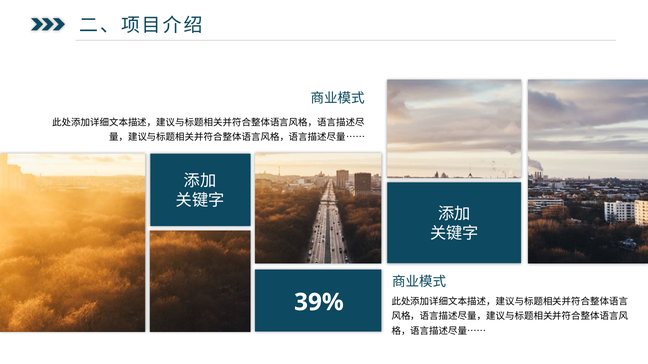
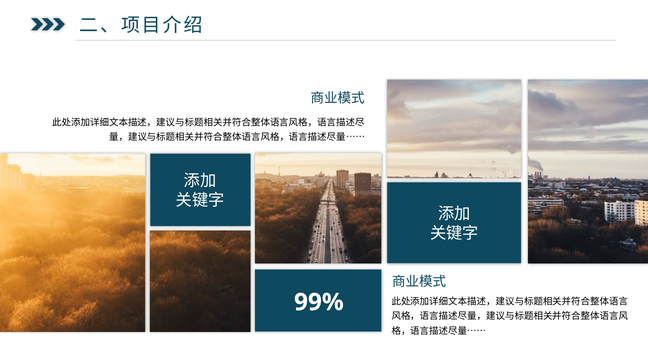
39%: 39% -> 99% (319, 303)
